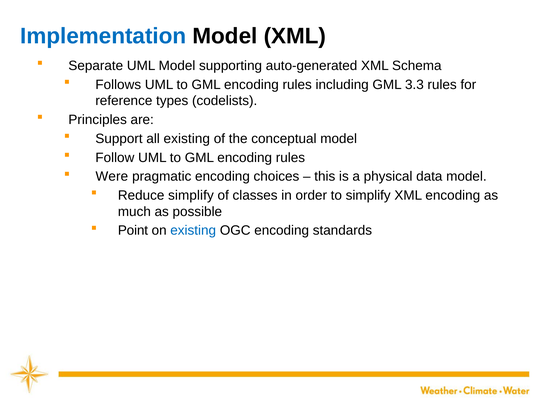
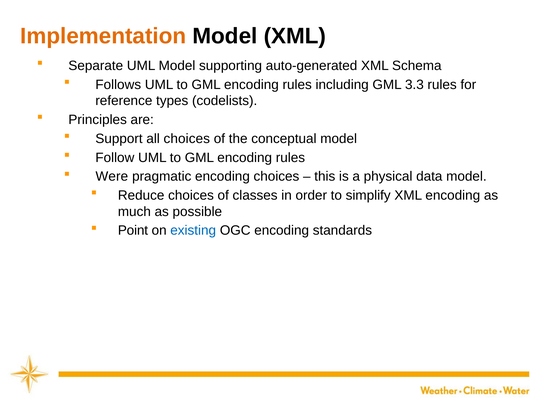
Implementation colour: blue -> orange (103, 36)
all existing: existing -> choices (187, 139)
Reduce simplify: simplify -> choices (191, 195)
